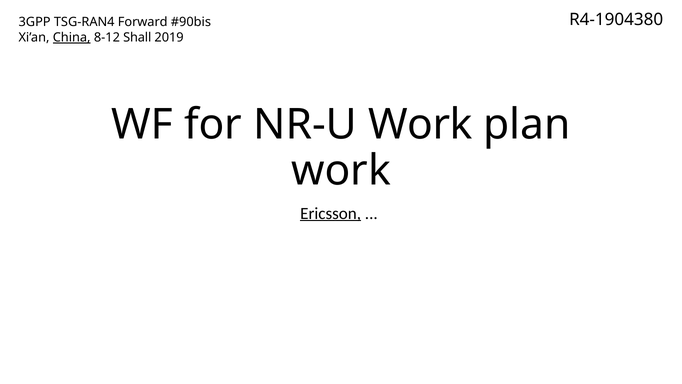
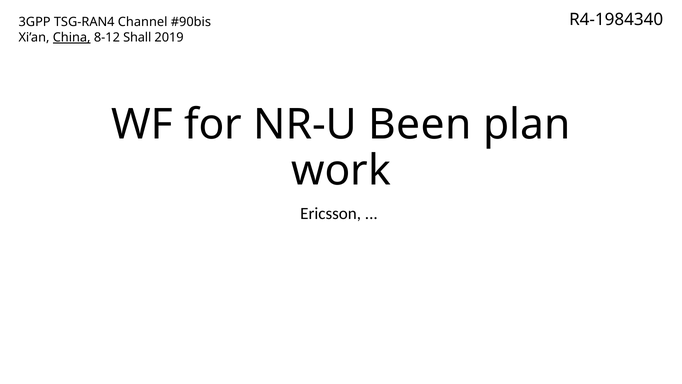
R4-1904380: R4-1904380 -> R4-1984340 (616, 20)
Forward: Forward -> Channel (143, 22)
NR-U Work: Work -> Been (420, 124)
Ericsson underline: present -> none (331, 213)
